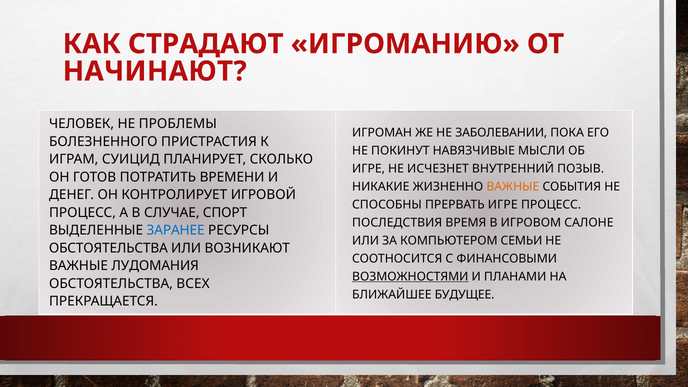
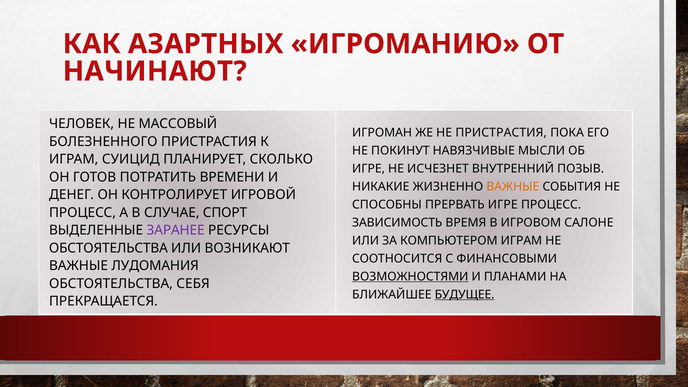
СТРАДАЮТ: СТРАДАЮТ -> АЗАРТНЫХ (206, 44)
ПРОБЛЕМЫ: ПРОБЛЕМЫ -> МАССОВЫЙ (178, 124)
НЕ ЗАБОЛЕВАНИИ: ЗАБОЛЕВАНИИ -> ПРИСТРАСТИЯ (501, 133)
ПОСЛЕДСТВИЯ: ПОСЛЕДСТВИЯ -> ЗАВИСИМОСТЬ (397, 223)
ЗАРАНЕЕ colour: blue -> purple (176, 230)
КОМПЬЮТЕРОМ СЕМЬИ: СЕМЬИ -> ИГРАМ (521, 241)
ВСЕХ: ВСЕХ -> СЕБЯ (193, 284)
БУДУЩЕЕ underline: none -> present (465, 295)
